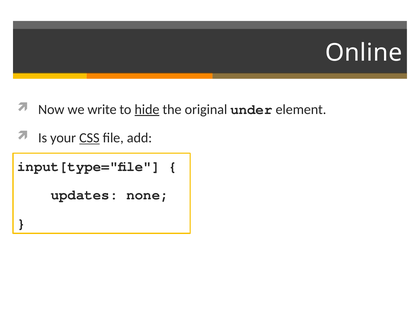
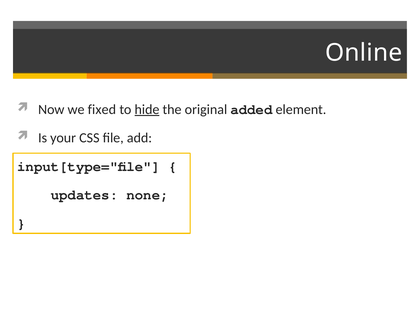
write: write -> fixed (102, 109)
under: under -> added (251, 109)
CSS underline: present -> none (89, 138)
